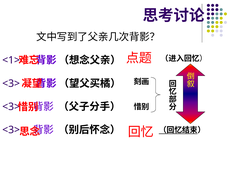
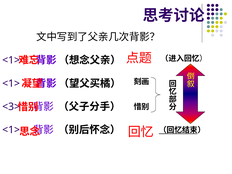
<3>: <3> -> <1> (11, 83)
<3>: <3> -> <1> (11, 130)
